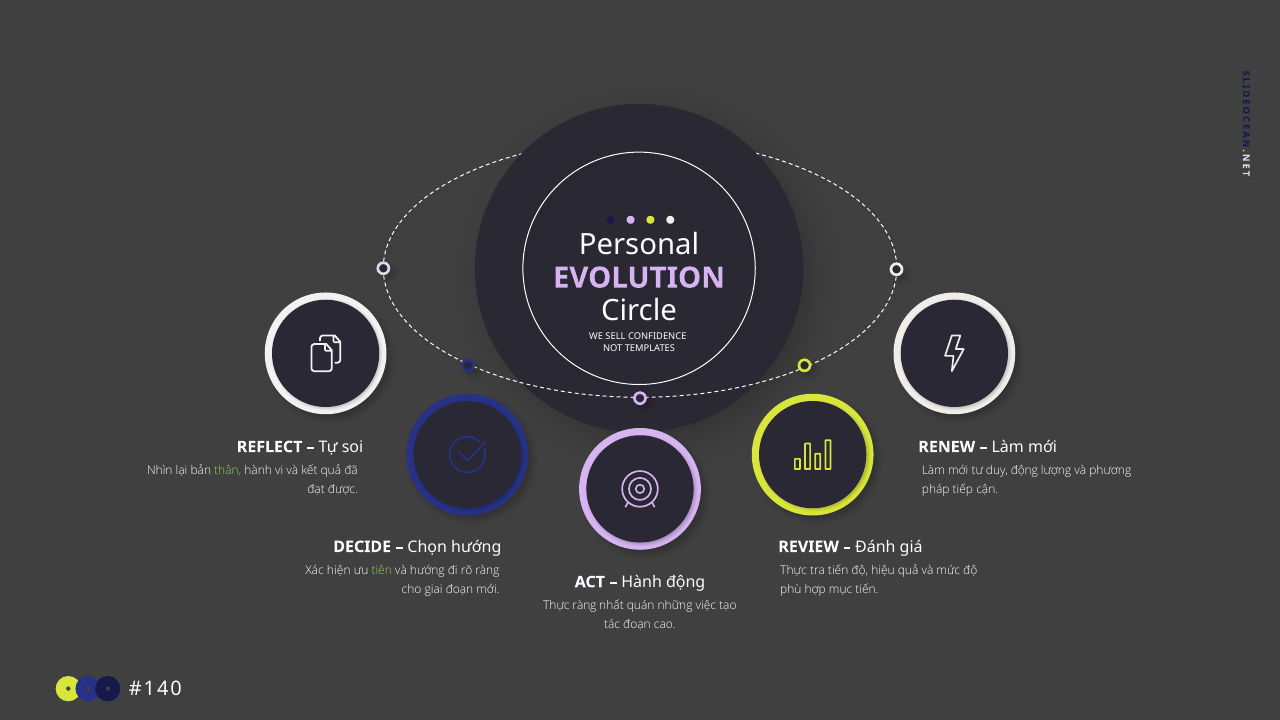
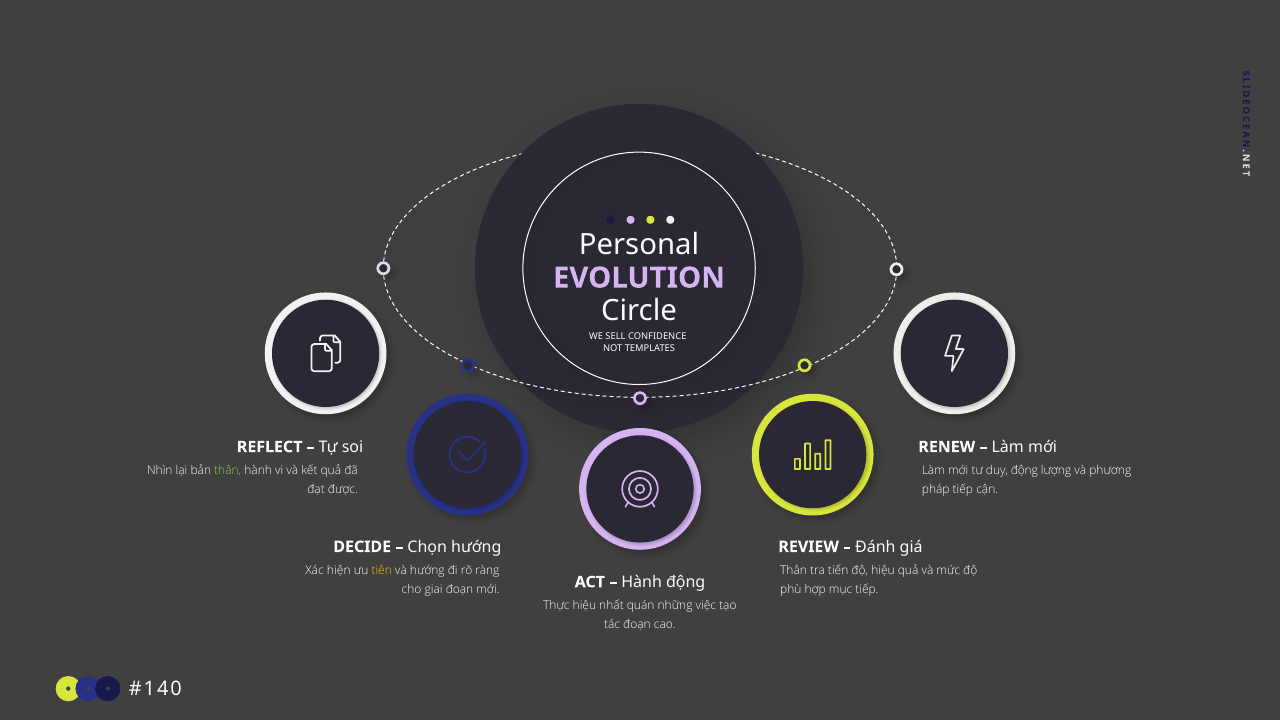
tiên colour: light green -> yellow (382, 571)
Thực: Thực -> Thân (794, 571)
mục tiến: tiến -> tiếp (867, 589)
Thực ràng: ràng -> hiệu (584, 606)
